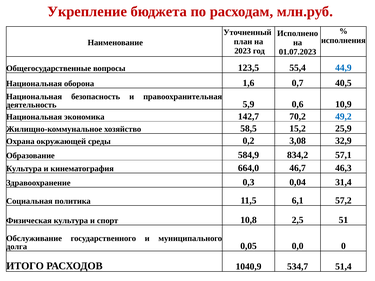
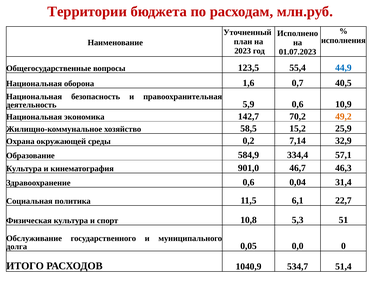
Укрепление: Укрепление -> Территории (87, 12)
49,2 colour: blue -> orange (343, 117)
3,08: 3,08 -> 7,14 (298, 141)
834,2: 834,2 -> 334,4 (298, 155)
664,0: 664,0 -> 901,0 (249, 168)
Здравоохранение 0,3: 0,3 -> 0,6 (249, 182)
57,2: 57,2 -> 22,7 (343, 201)
2,5: 2,5 -> 5,3 (298, 220)
